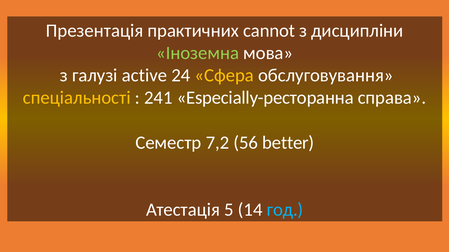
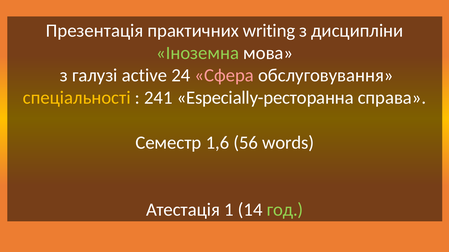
cannot: cannot -> writing (269, 31)
Сфера colour: yellow -> pink (224, 76)
7,2: 7,2 -> 1,6 (217, 143)
better: better -> words (288, 143)
5: 5 -> 1 (229, 210)
год colour: light blue -> light green (285, 210)
